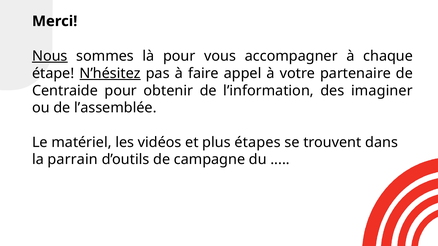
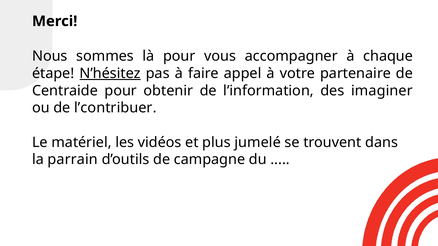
Nous underline: present -> none (50, 56)
l’assemblée: l’assemblée -> l’contribuer (115, 108)
étapes: étapes -> jumelé (258, 143)
